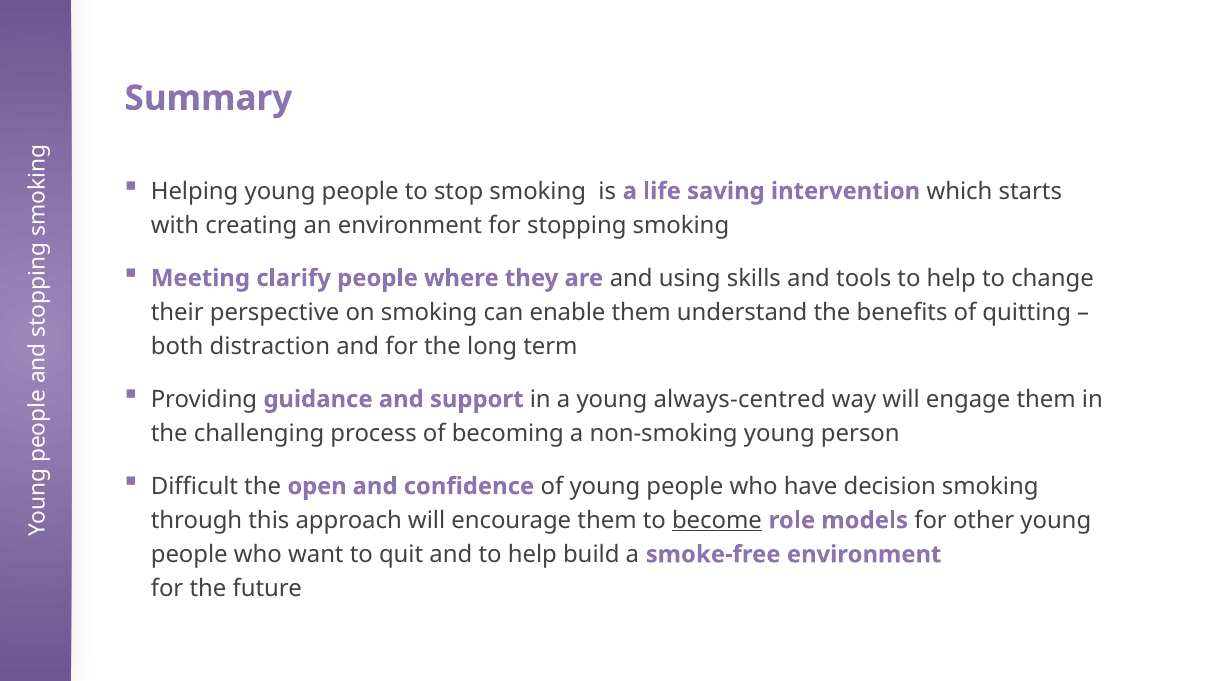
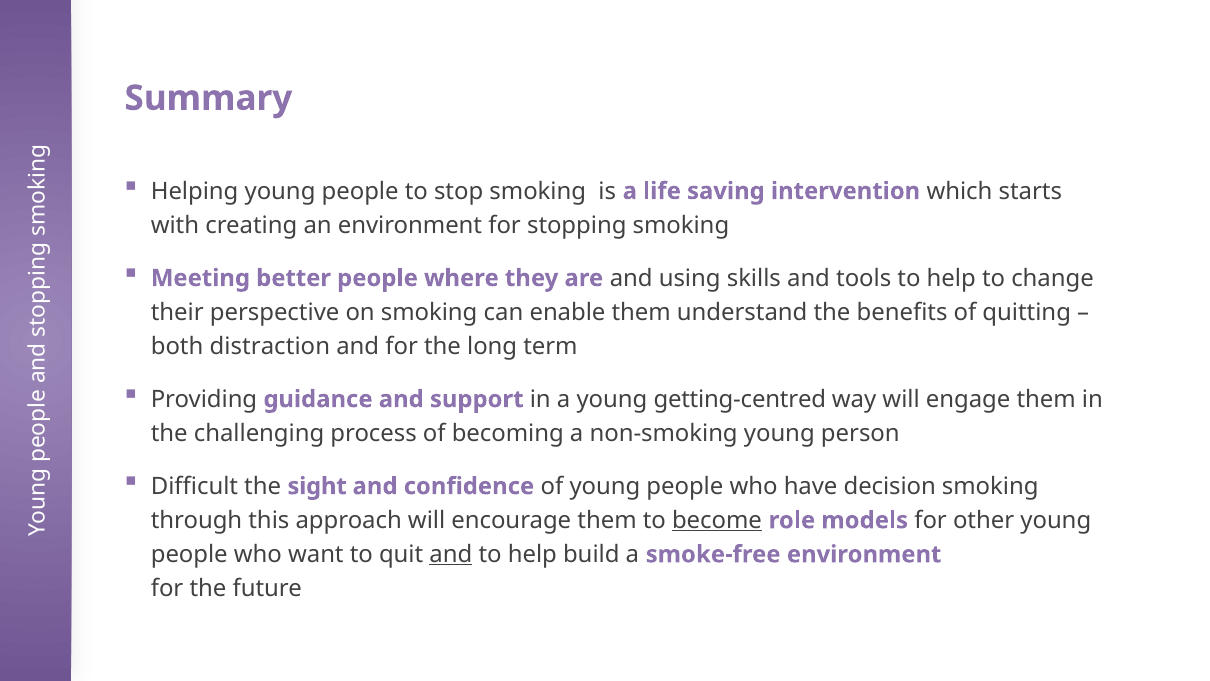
clarify: clarify -> better (294, 278)
always-centred: always-centred -> getting-centred (740, 399)
open: open -> sight (317, 486)
and underline: none -> present (451, 554)
